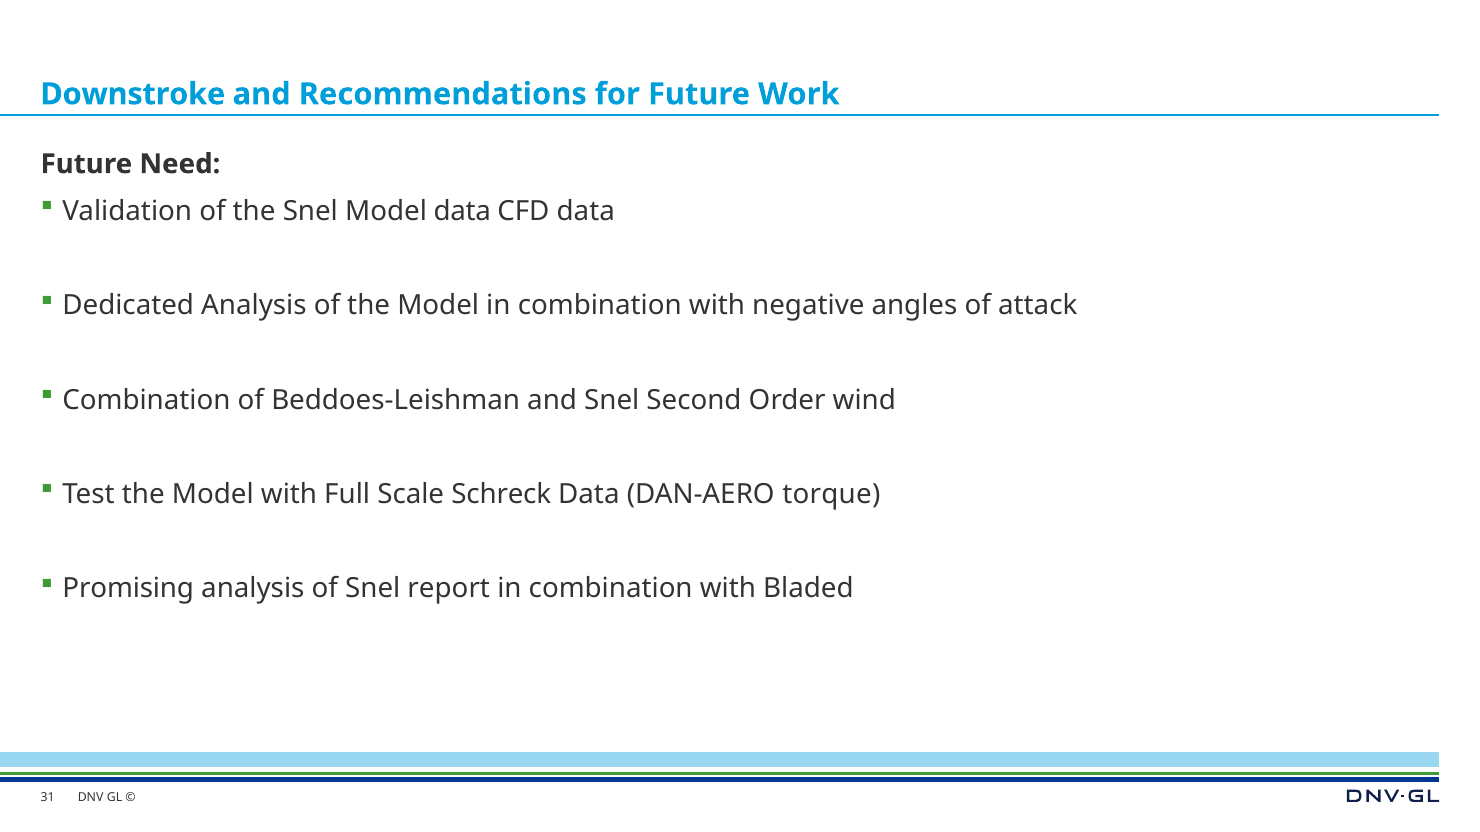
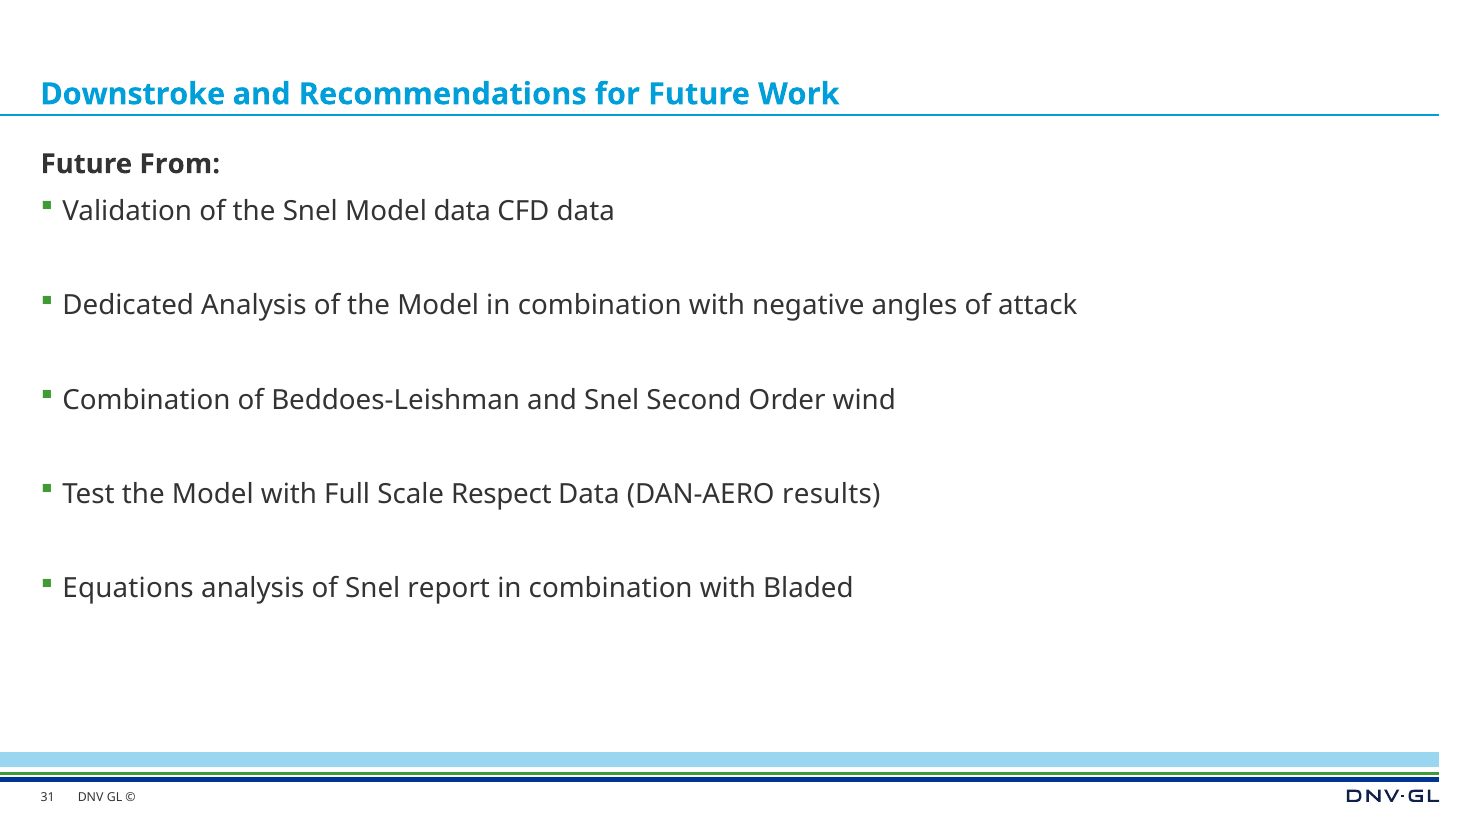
Need: Need -> From (180, 164)
Schreck: Schreck -> Respect (501, 494)
torque: torque -> results (831, 494)
Promising: Promising -> Equations (128, 589)
